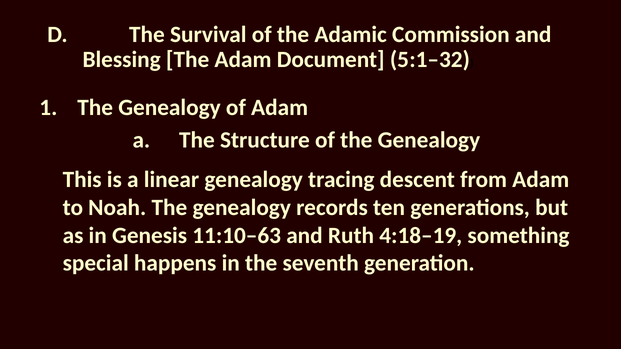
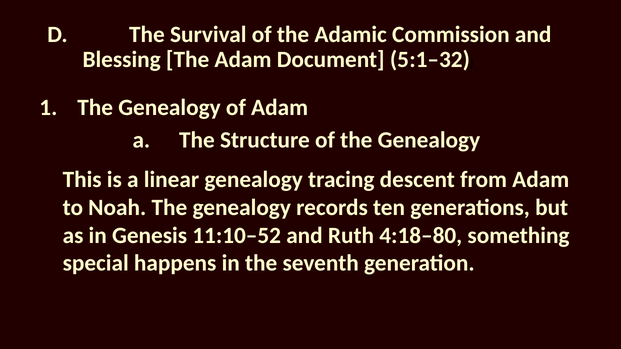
11:10–63: 11:10–63 -> 11:10–52 (237, 236)
4:18–19: 4:18–19 -> 4:18–80 (421, 236)
